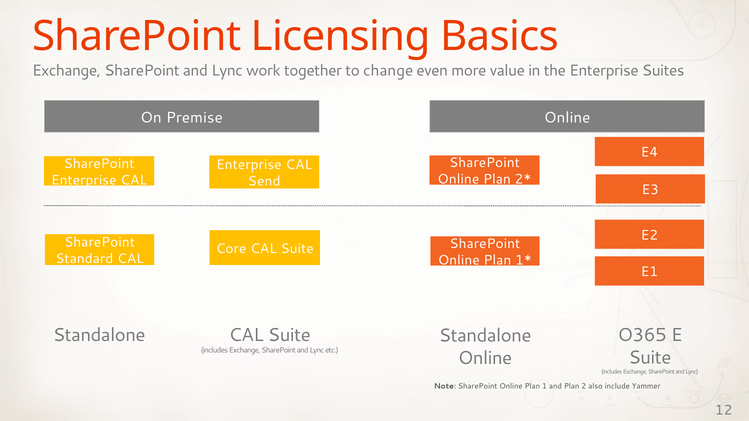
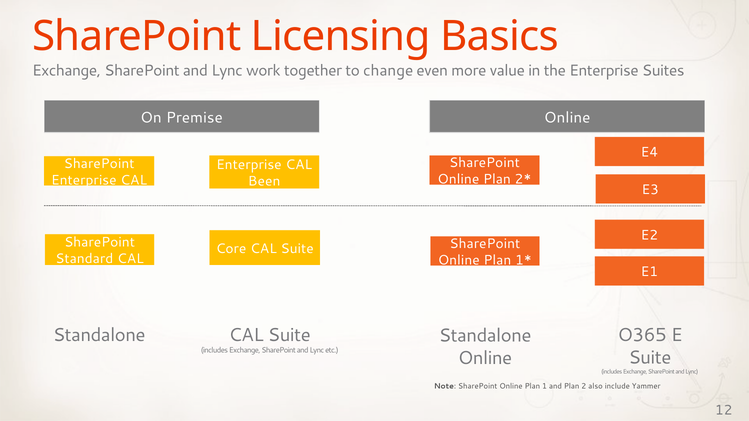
Send: Send -> Been (264, 181)
